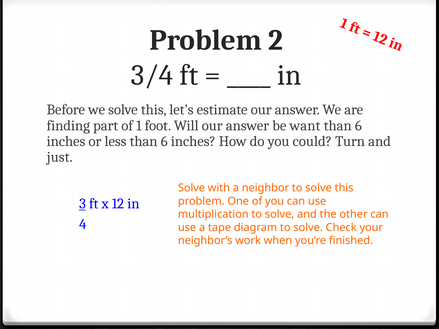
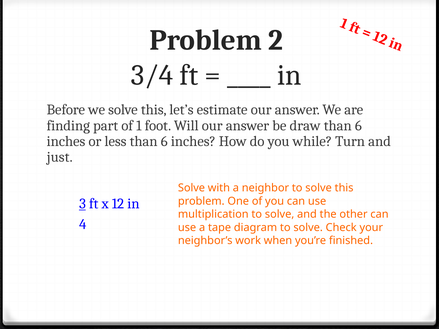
want: want -> draw (305, 126)
could: could -> while (312, 141)
